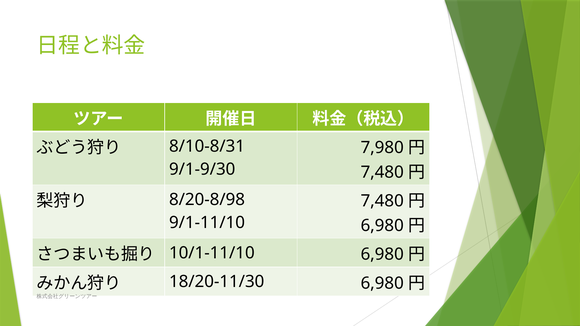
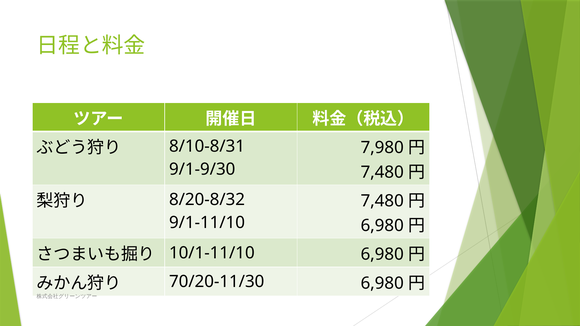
8/20-8/98: 8/20-8/98 -> 8/20-8/32 (207, 200)
18/20-11/30: 18/20-11/30 -> 70/20-11/30 (217, 282)
